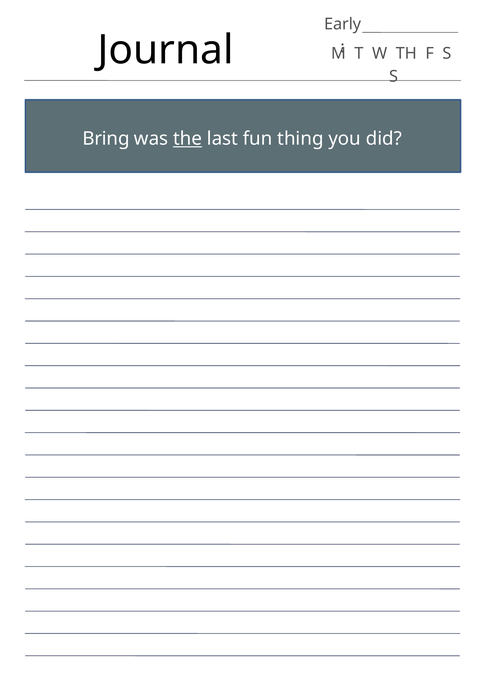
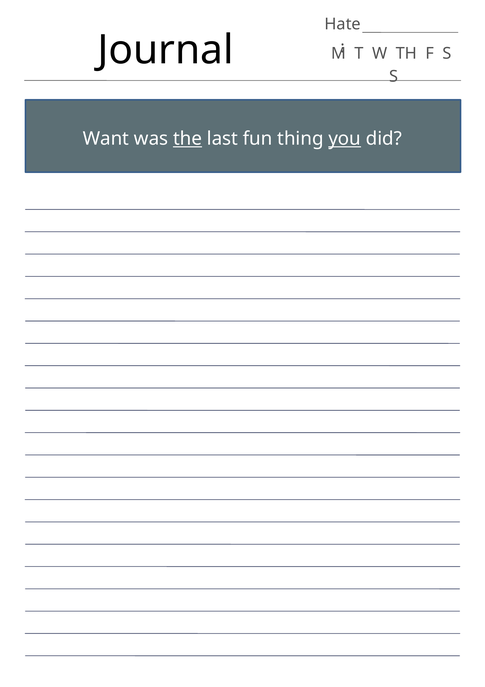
Early: Early -> Hate (343, 24)
Bring: Bring -> Want (106, 139)
you underline: none -> present (345, 139)
